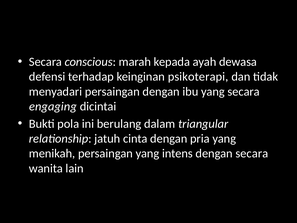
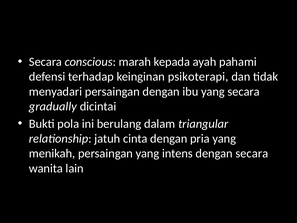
dewasa: dewasa -> pahami (238, 62)
engaging: engaging -> gradually (53, 106)
